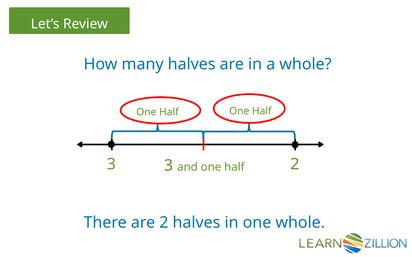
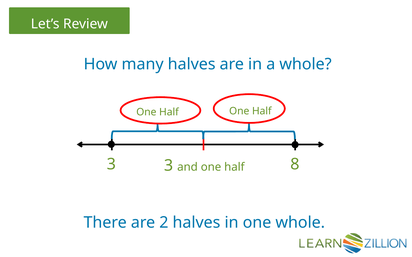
3 2: 2 -> 8 (295, 165)
